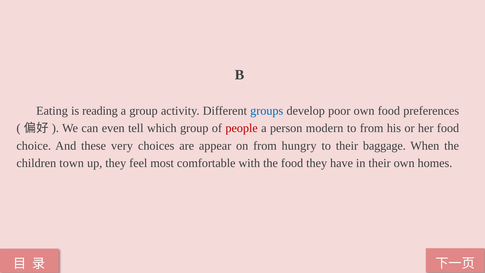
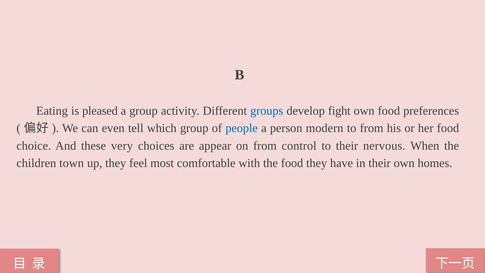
reading: reading -> pleased (100, 111)
poor: poor -> fight (339, 111)
people colour: red -> blue (242, 128)
hungry: hungry -> control (299, 146)
baggage: baggage -> nervous (384, 146)
